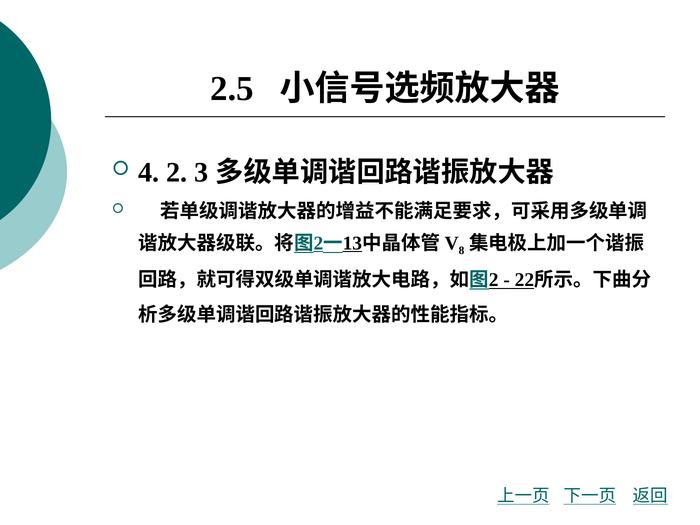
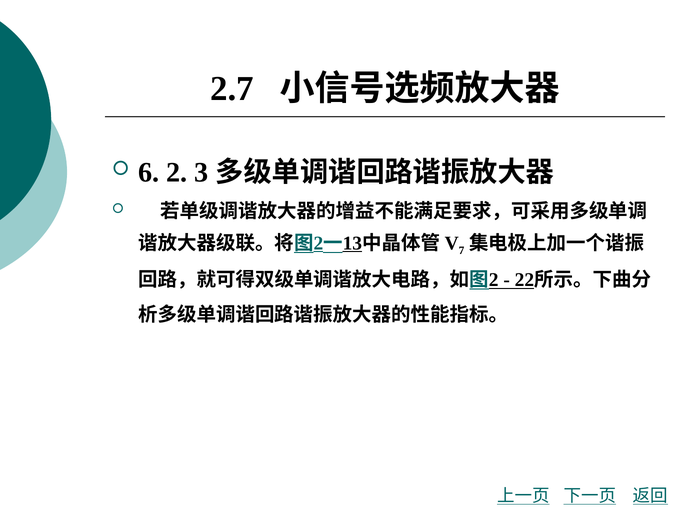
2.5: 2.5 -> 2.7 (232, 89)
4: 4 -> 6 (149, 172)
8: 8 -> 7 (462, 251)
